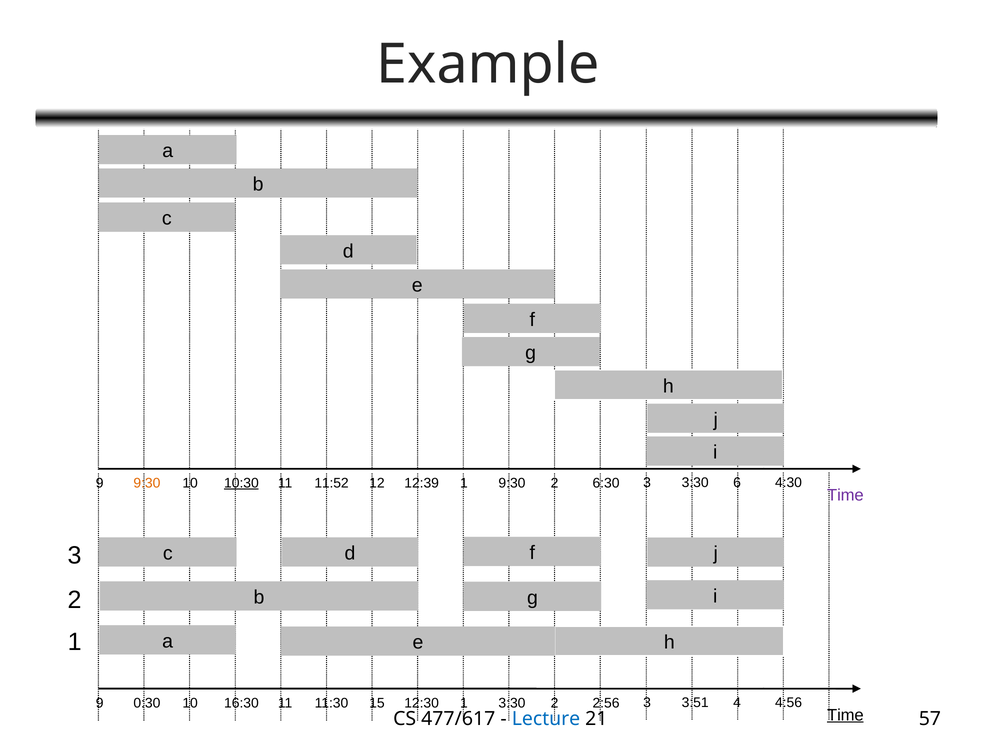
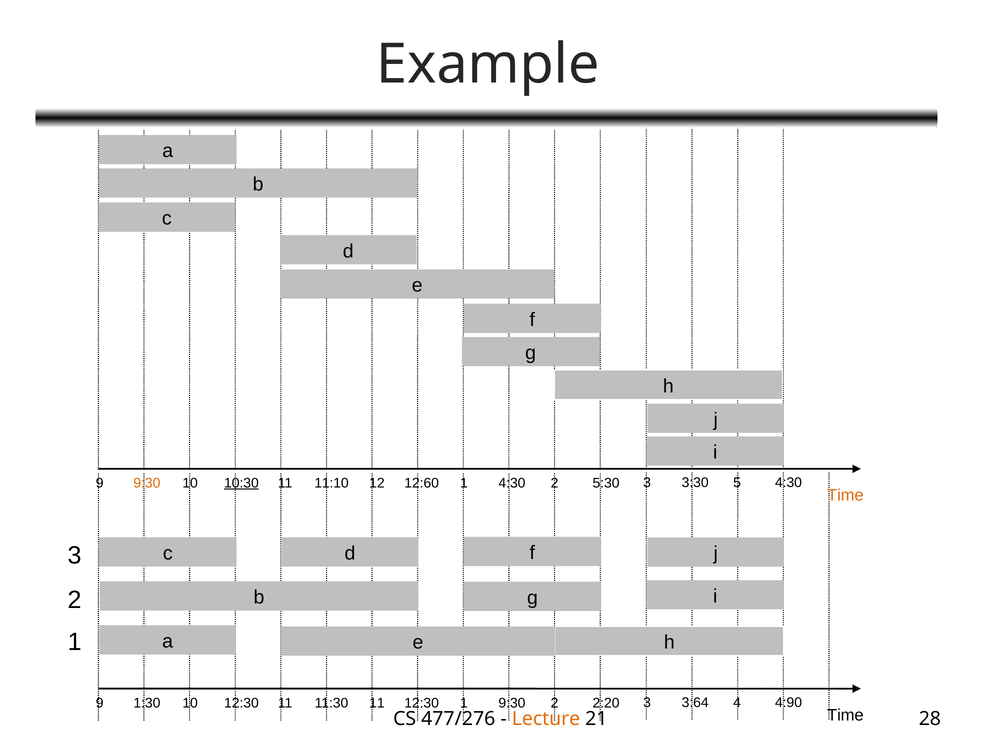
6: 6 -> 5 (737, 482)
11:52: 11:52 -> 11:10 (332, 483)
12:39: 12:39 -> 12:60 (422, 483)
1 9:30: 9:30 -> 4:30 (512, 483)
6:30: 6:30 -> 5:30 (606, 483)
Time colour: purple -> orange (845, 495)
3:51: 3:51 -> 3:64 (695, 702)
4:56: 4:56 -> 4:90 (789, 702)
0:30: 0:30 -> 1:30 (147, 703)
10 16:30: 16:30 -> 12:30 (241, 703)
11:30 15: 15 -> 11 (377, 703)
1 3:30: 3:30 -> 9:30 (512, 703)
2:56: 2:56 -> 2:20 (606, 703)
Time underline: present -> none (845, 715)
477/617: 477/617 -> 477/276 (458, 718)
Lecture colour: blue -> orange (546, 718)
57: 57 -> 28 (930, 718)
